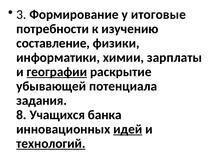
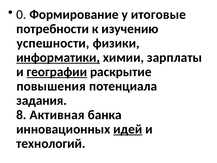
3: 3 -> 0 (21, 14)
составление: составление -> успешности (53, 43)
информатики underline: none -> present (58, 57)
убывающей: убывающей -> повышения (51, 86)
Учащихся: Учащихся -> Активная (57, 115)
технологий underline: present -> none (51, 143)
